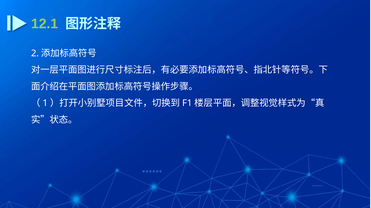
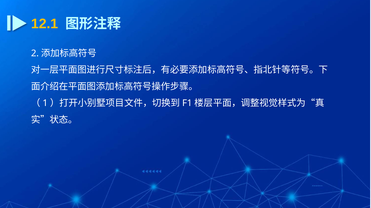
12.1 colour: light green -> yellow (45, 24)
